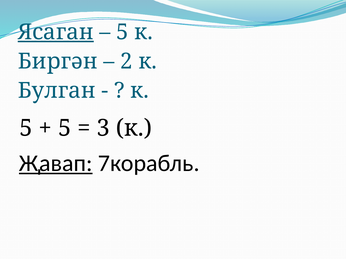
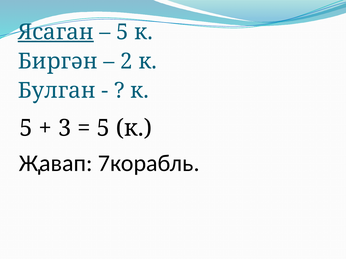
5: 5 -> 3 (65, 128)
3: 3 -> 5 (103, 128)
Җавап underline: present -> none (56, 164)
